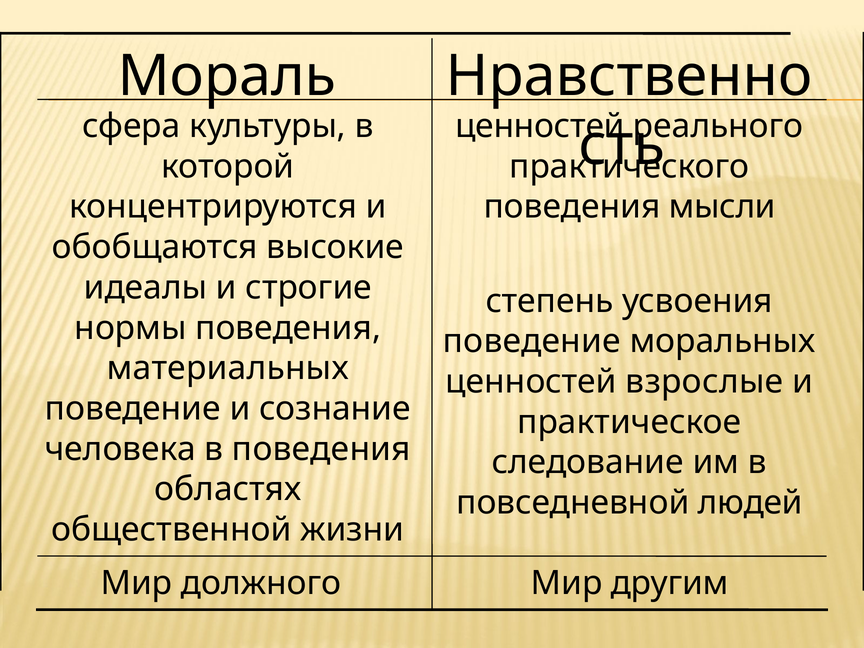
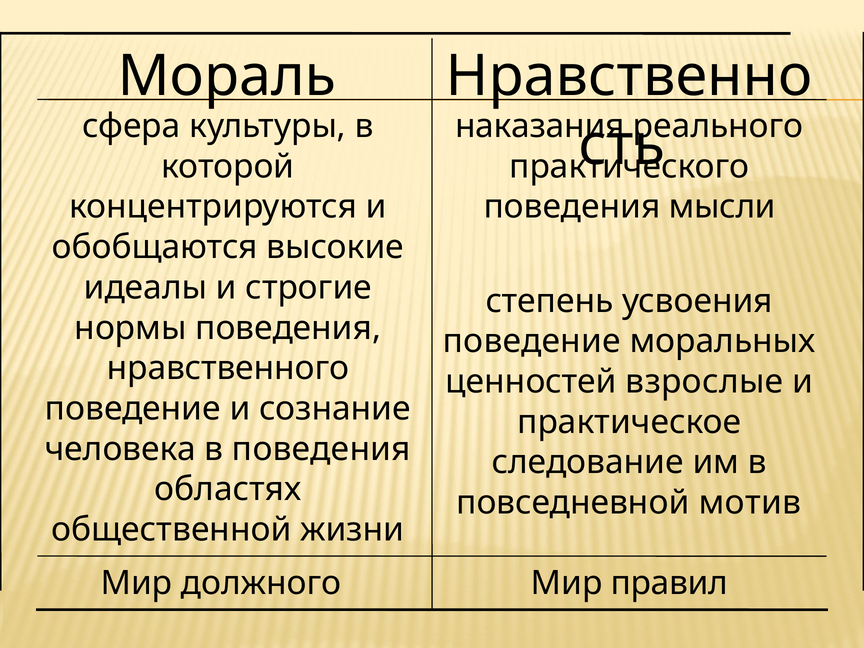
ценностей: ценностей -> наказания (540, 126)
материальных: материальных -> нравственного (228, 368)
людей: людей -> мотив (750, 503)
другим: другим -> правил (670, 583)
